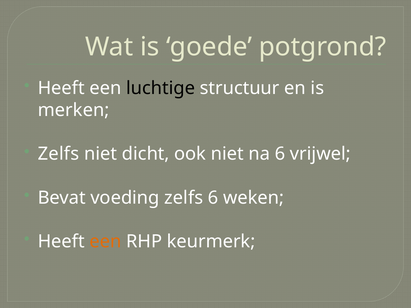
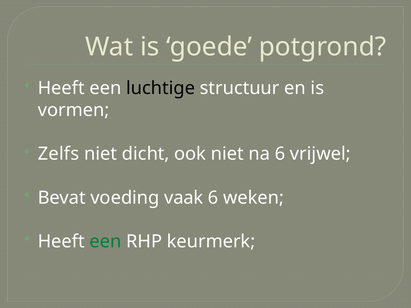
merken: merken -> vormen (74, 110)
voeding zelfs: zelfs -> vaak (184, 198)
een colour: orange -> green (105, 242)
